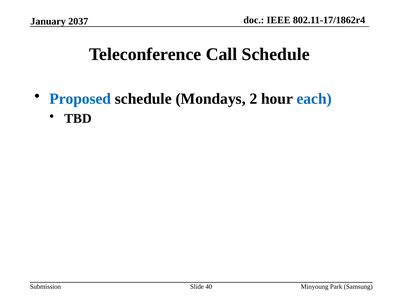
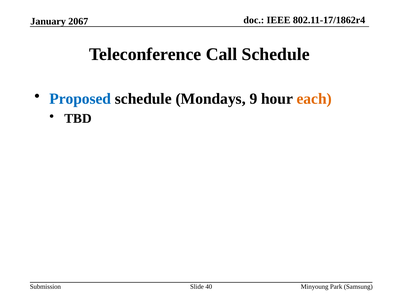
2037: 2037 -> 2067 (78, 21)
2: 2 -> 9 (253, 99)
each colour: blue -> orange (314, 99)
